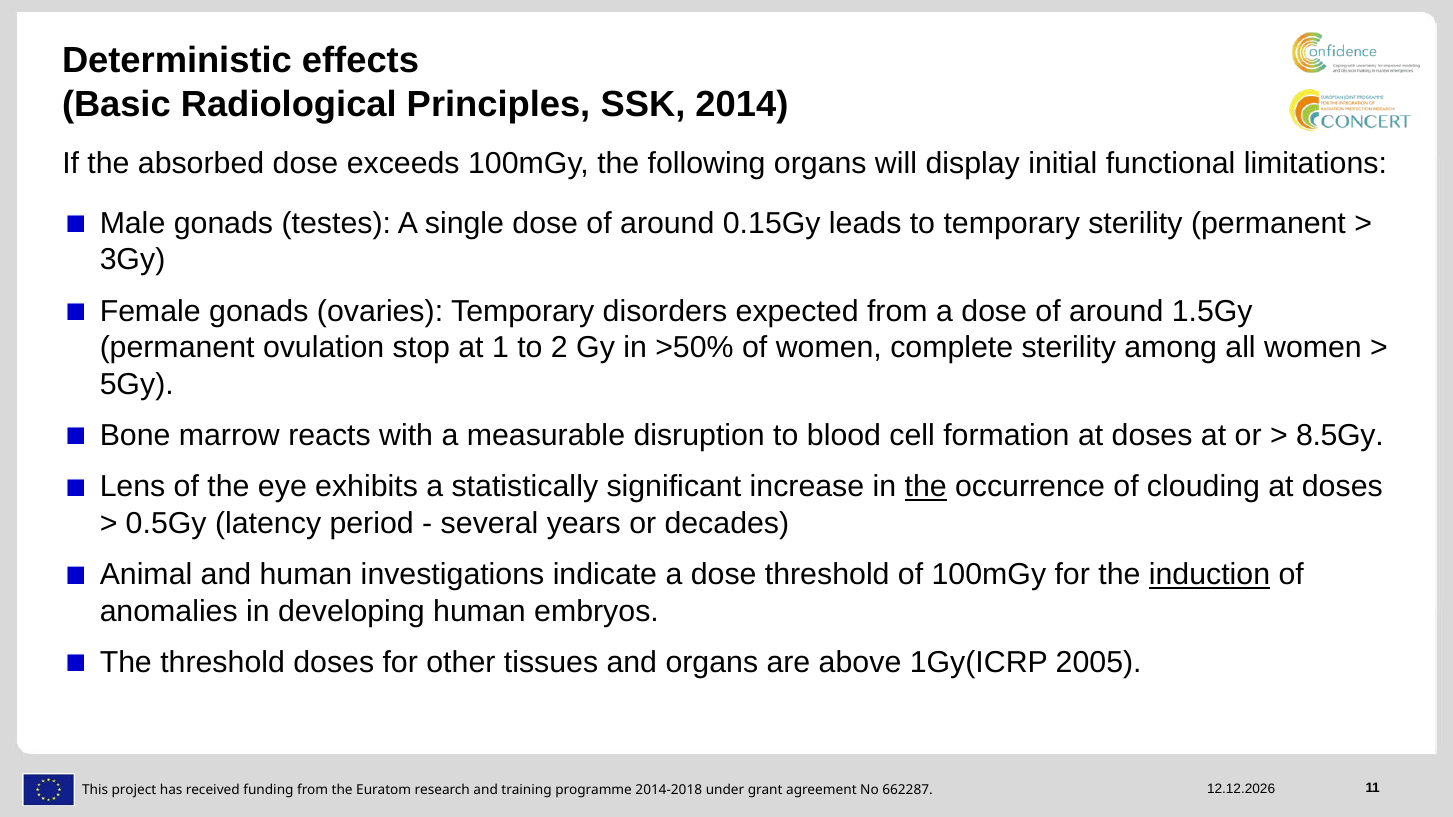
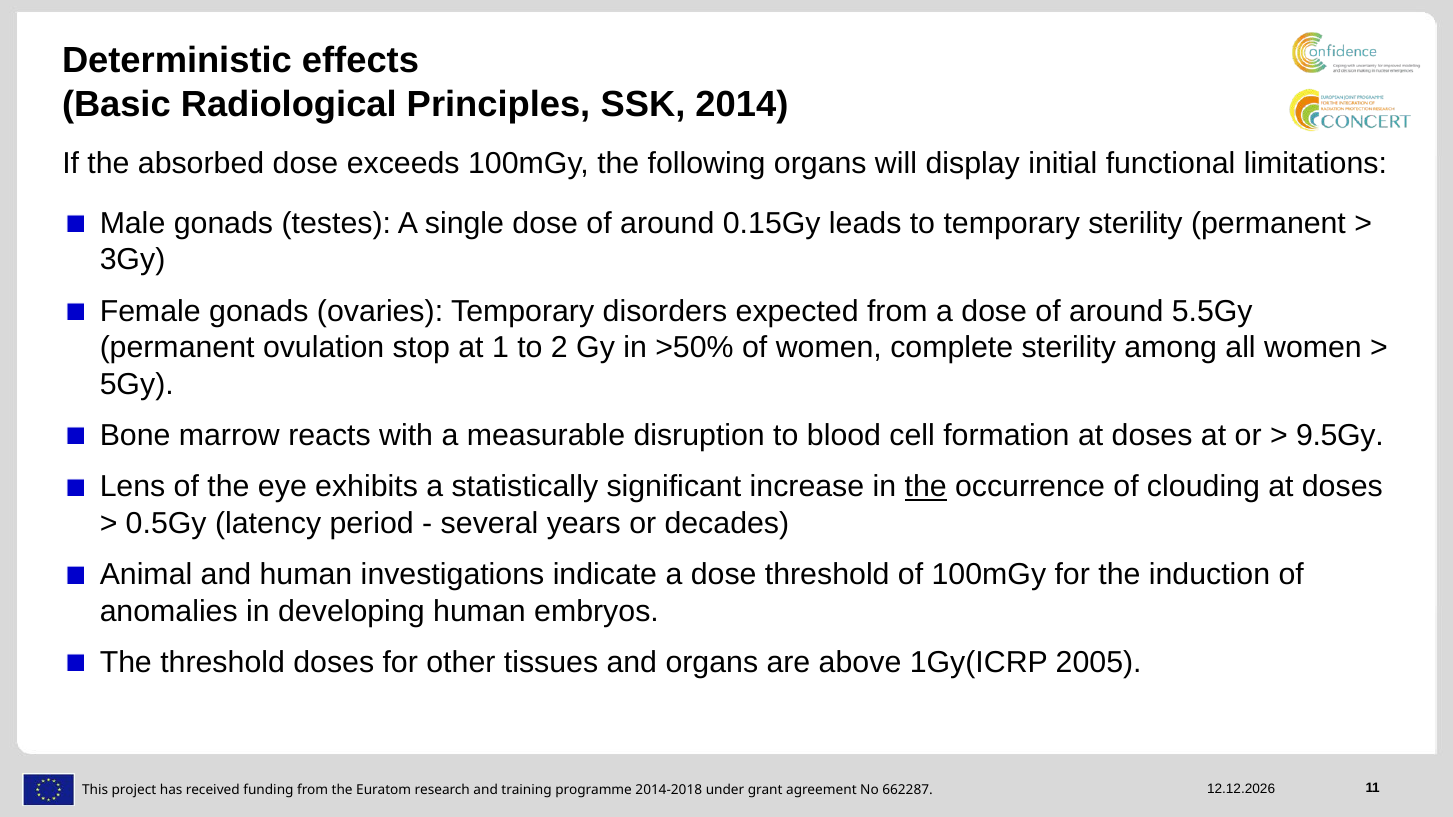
1.5Gy: 1.5Gy -> 5.5Gy (1212, 311)
8.5Gy: 8.5Gy -> 9.5Gy (1340, 436)
induction underline: present -> none (1210, 575)
